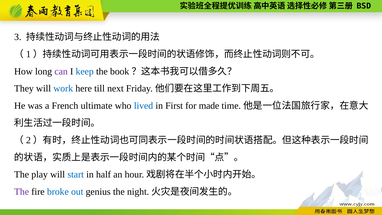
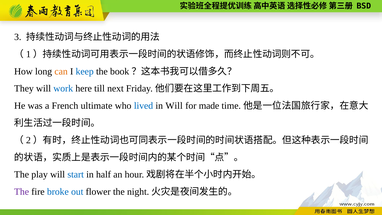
can colour: purple -> orange (61, 71)
in First: First -> Will (174, 106)
genius: genius -> flower (98, 192)
